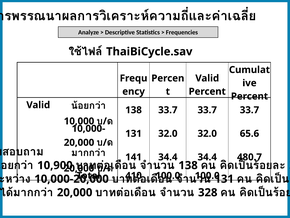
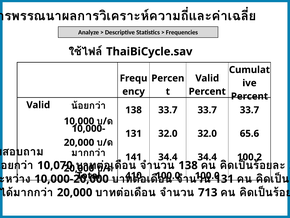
480.7: 480.7 -> 100.2 (249, 157)
10,900: 10,900 -> 10,070 (55, 165)
328: 328 -> 713 (208, 192)
